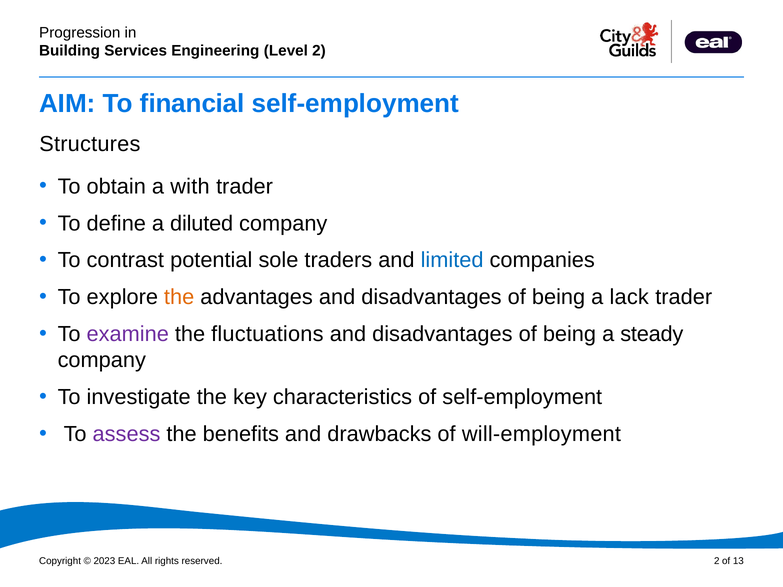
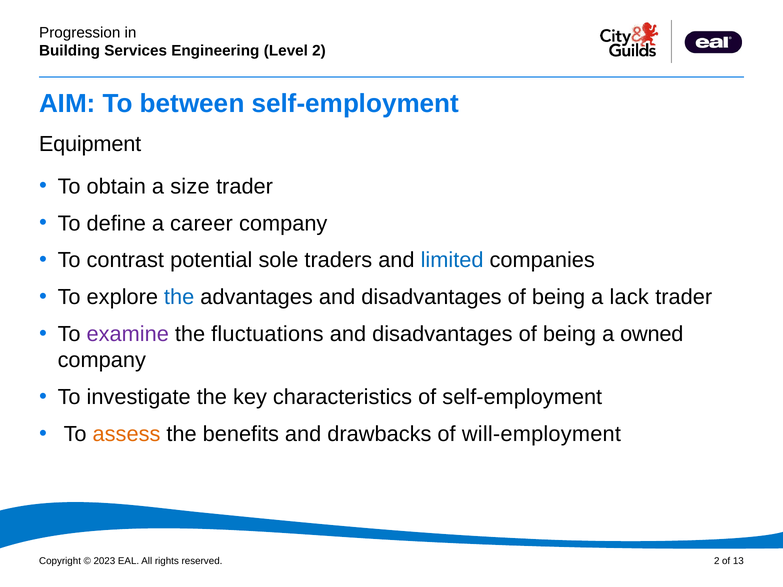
financial: financial -> between (192, 104)
Structures: Structures -> Equipment (90, 144)
with: with -> size (190, 186)
diluted: diluted -> career (201, 223)
the colour: orange -> blue (179, 297)
steady: steady -> owned (652, 334)
assess colour: purple -> orange (127, 434)
